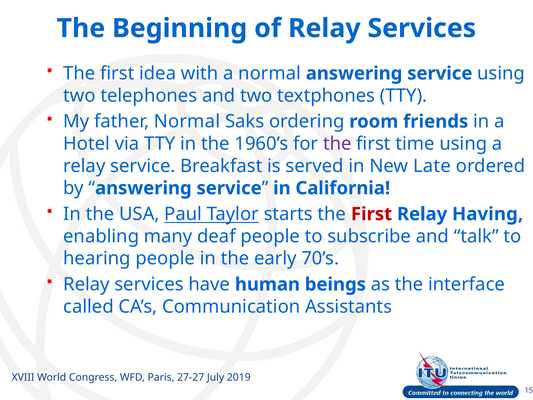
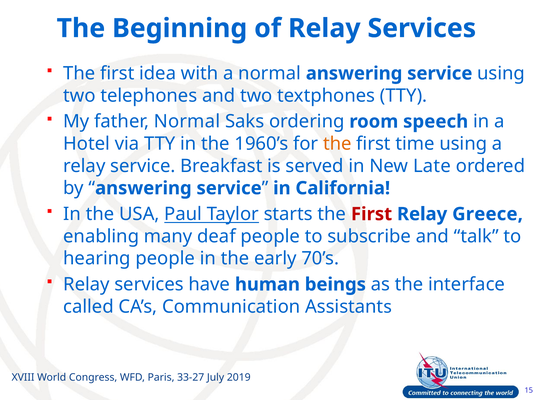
friends: friends -> speech (436, 121)
the colour: purple -> orange (337, 144)
Having: Having -> Greece (488, 214)
27-27: 27-27 -> 33-27 (191, 377)
